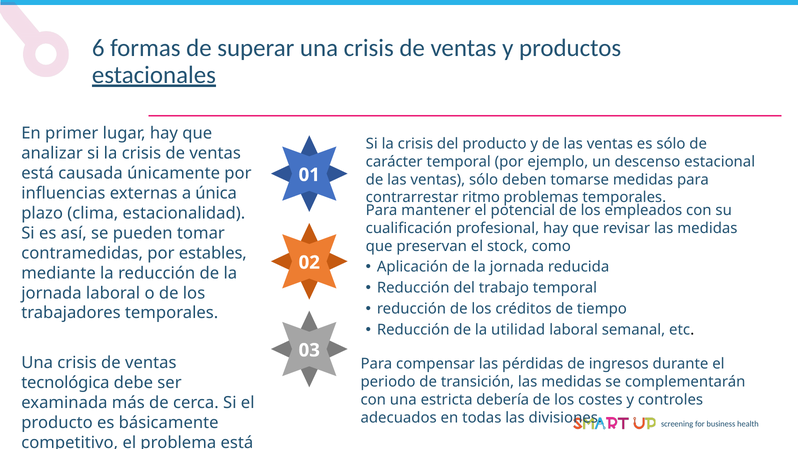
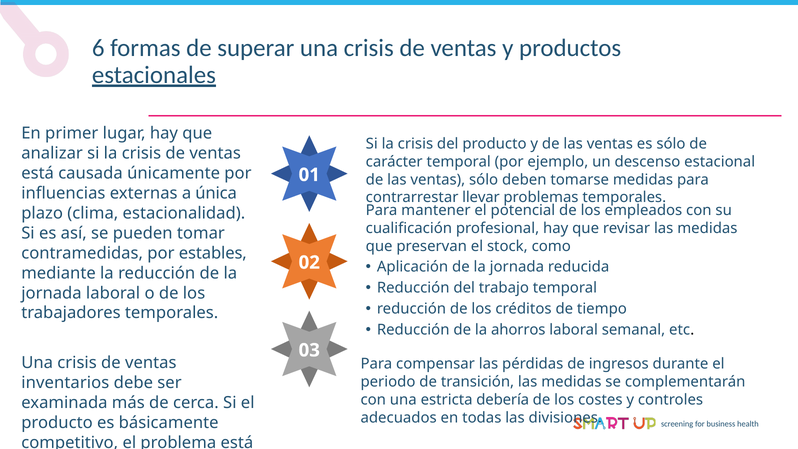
ritmo: ritmo -> llevar (481, 197)
utilidad: utilidad -> ahorros (518, 330)
tecnológica: tecnológica -> inventarios (65, 383)
